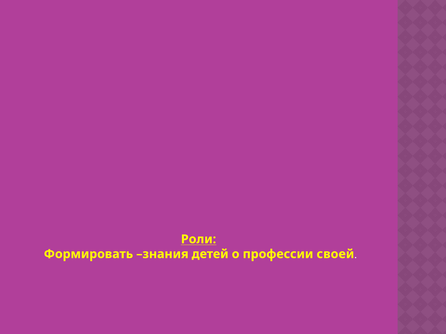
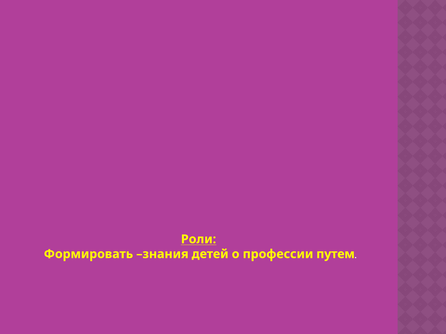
своей: своей -> путем (336, 254)
